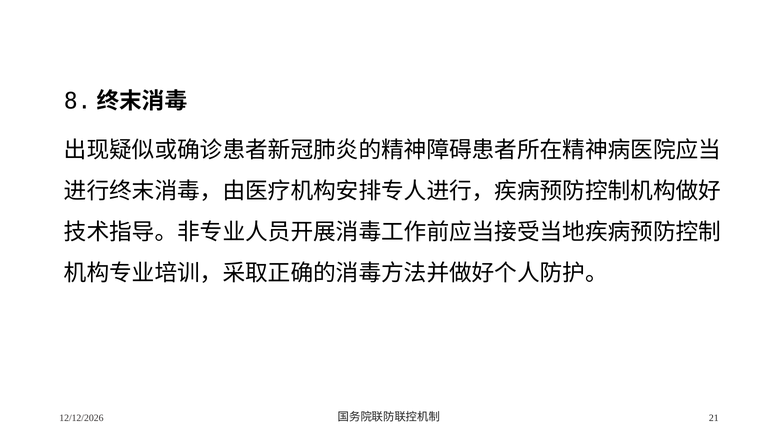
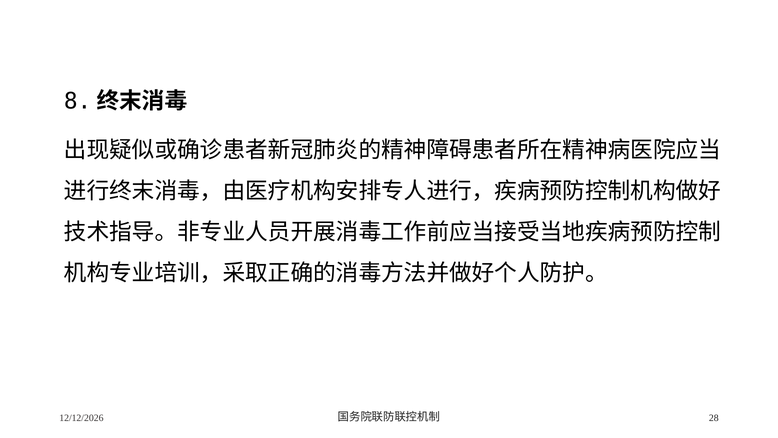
21: 21 -> 28 (714, 418)
